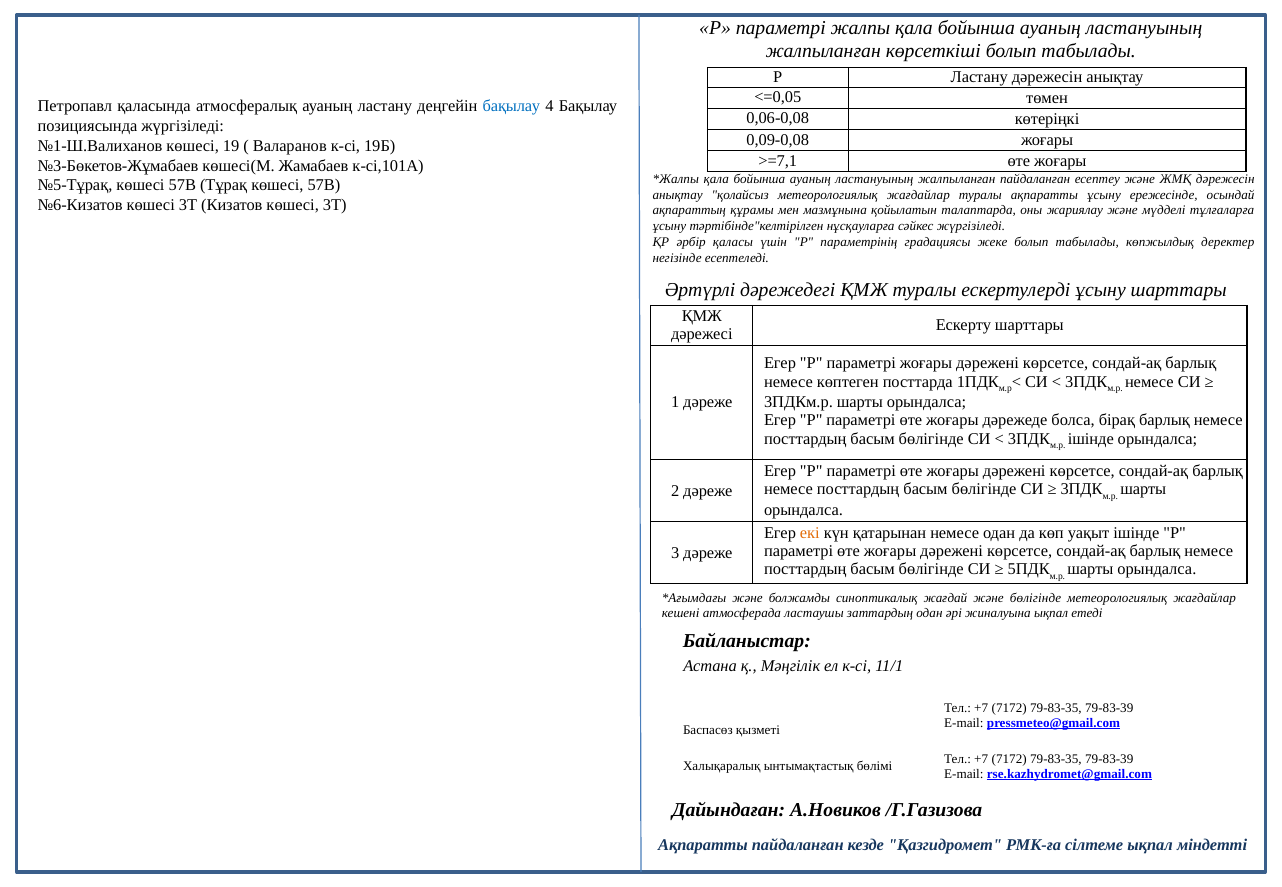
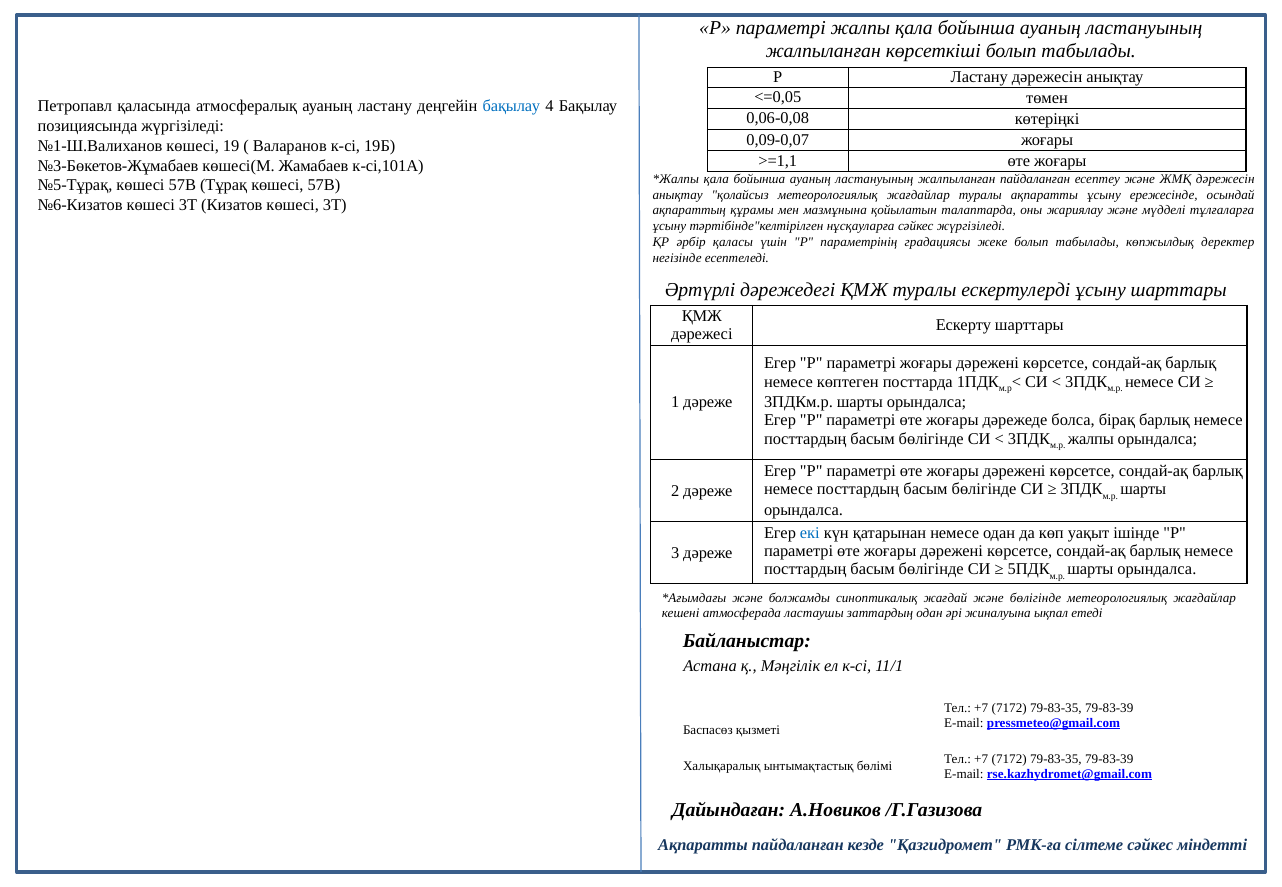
0,09-0,08: 0,09-0,08 -> 0,09-0,07 (778, 140)
>=7,1: >=7,1 -> >=1,1 (778, 161)
ішінде: ішінде -> жалпы (1091, 439)
екі colour: orange -> blue (810, 534)
сілтеме ықпал: ықпал -> сәйкес (1150, 845)
